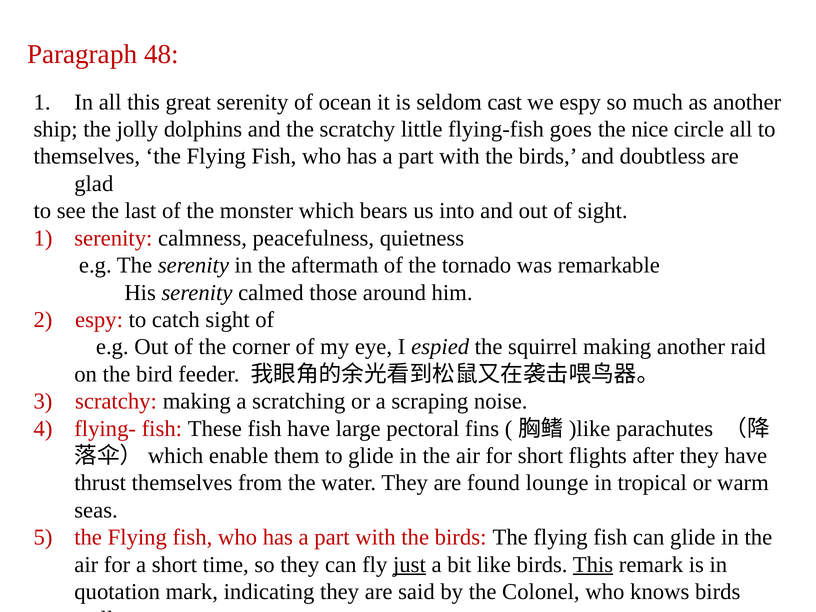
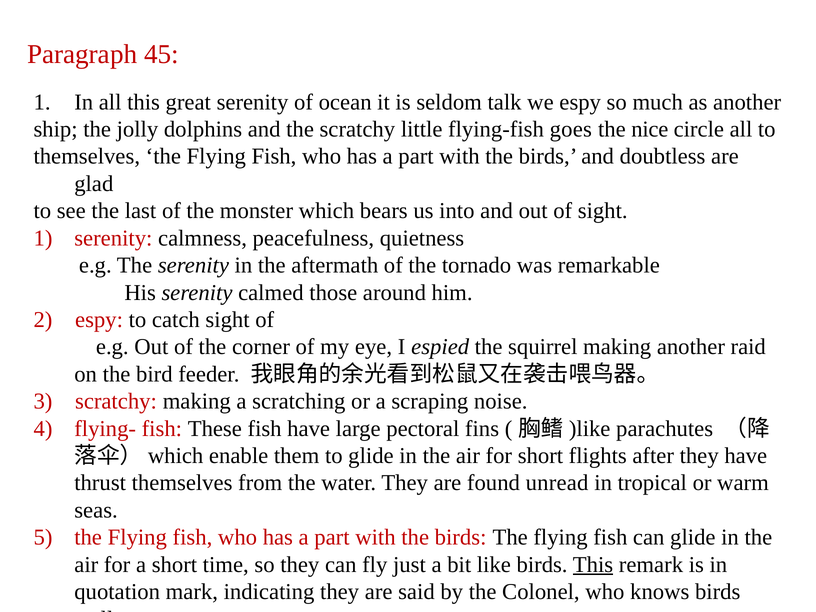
48: 48 -> 45 (161, 54)
cast: cast -> talk (505, 102)
lounge: lounge -> unread (557, 483)
just underline: present -> none (409, 565)
